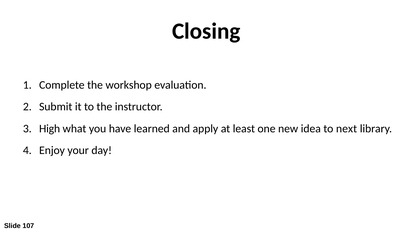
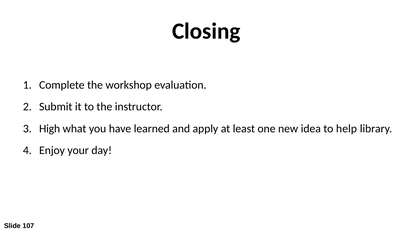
next: next -> help (347, 129)
